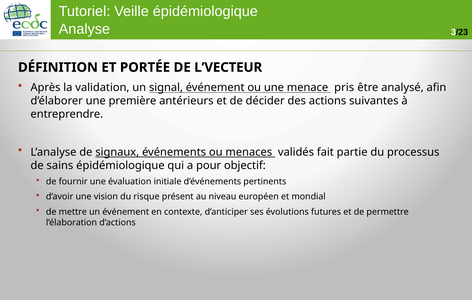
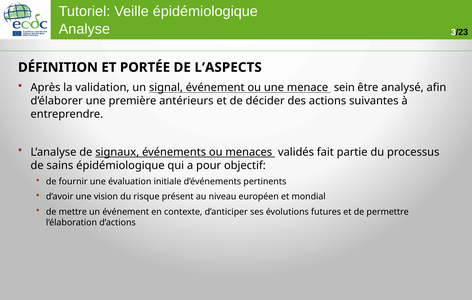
L’VECTEUR: L’VECTEUR -> L’ASPECTS (228, 67)
pris: pris -> sein (344, 87)
